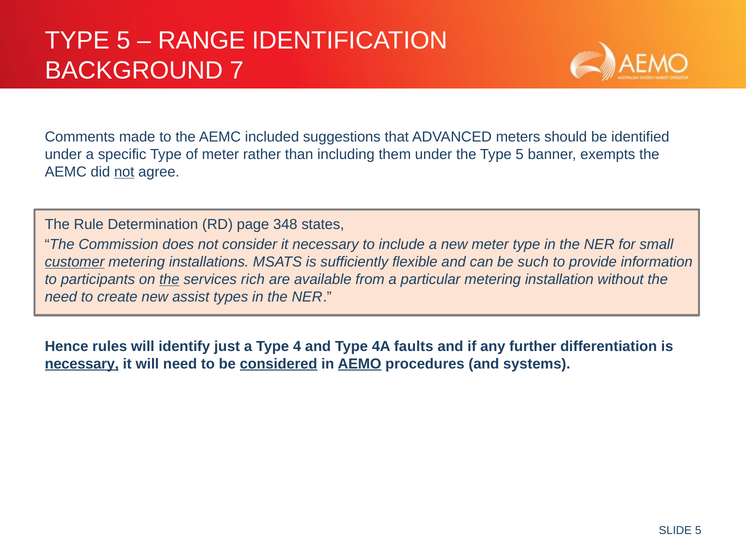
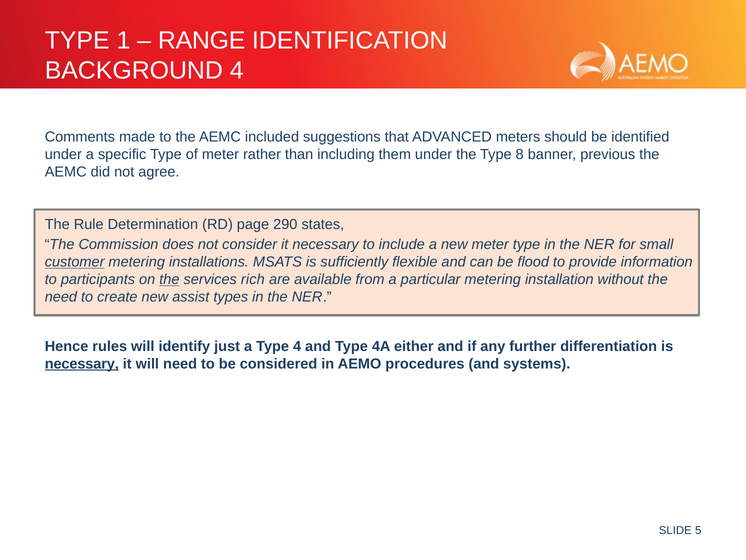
5: 5 -> 1 (123, 41)
BACKGROUND 7: 7 -> 4 (237, 70)
the Type 5: 5 -> 8 (520, 154)
exempts: exempts -> previous (608, 154)
not underline: present -> none (124, 172)
348: 348 -> 290 (285, 224)
such: such -> flood (533, 262)
faults: faults -> either (414, 346)
considered underline: present -> none (279, 363)
AEMO underline: present -> none (360, 363)
